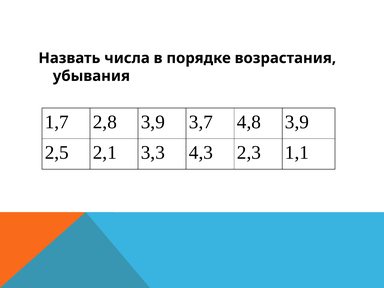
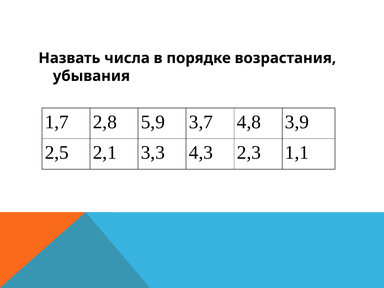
2,8 3,9: 3,9 -> 5,9 (153, 122)
